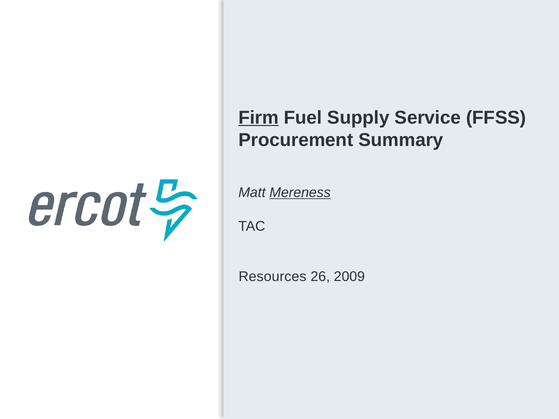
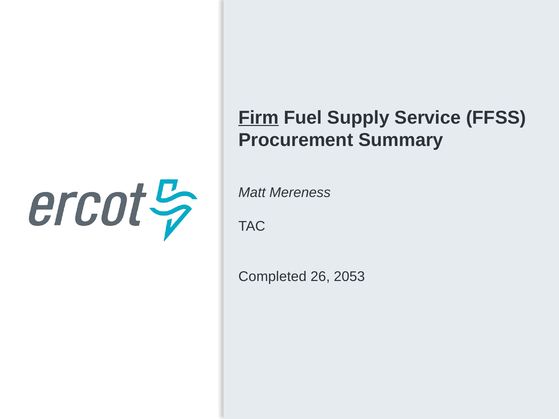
Mereness underline: present -> none (300, 193)
Resources: Resources -> Completed (272, 277)
2009: 2009 -> 2053 (349, 277)
